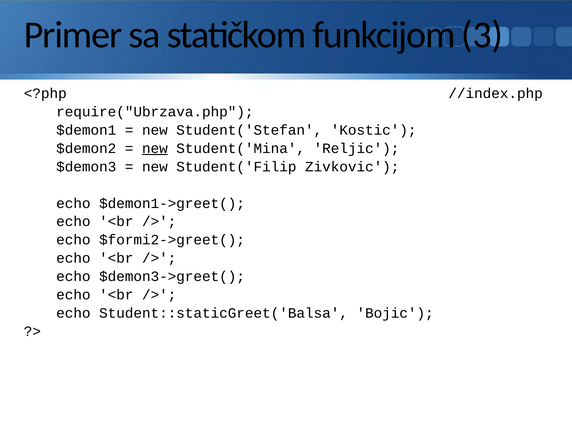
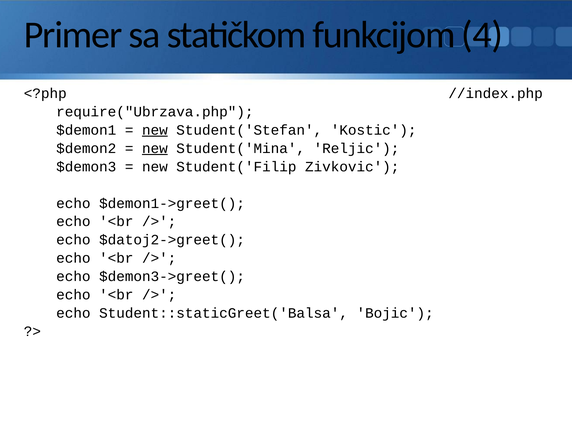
3: 3 -> 4 (482, 35)
new underline: none -> present (155, 130)
$formi2->greet(: $formi2->greet( -> $datoj2->greet( (172, 240)
